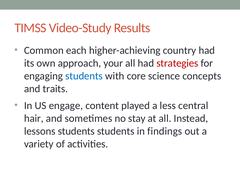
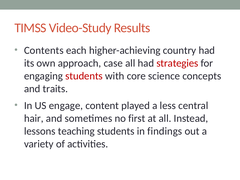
Common: Common -> Contents (44, 50)
your: your -> case (113, 63)
students colour: blue -> red (84, 76)
stay: stay -> first (137, 118)
lessons students: students -> teaching (76, 131)
